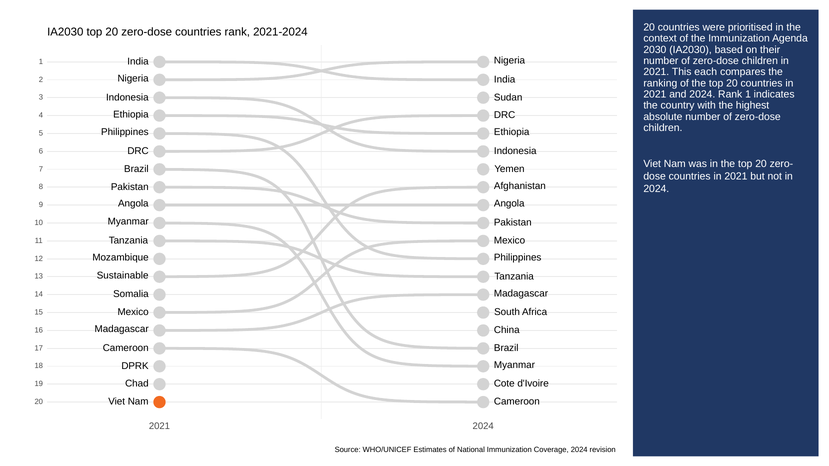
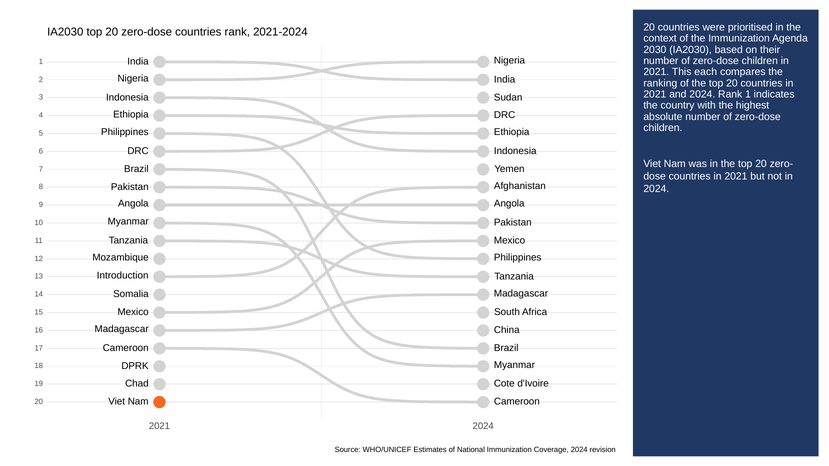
Sustainable: Sustainable -> Introduction (123, 276)
